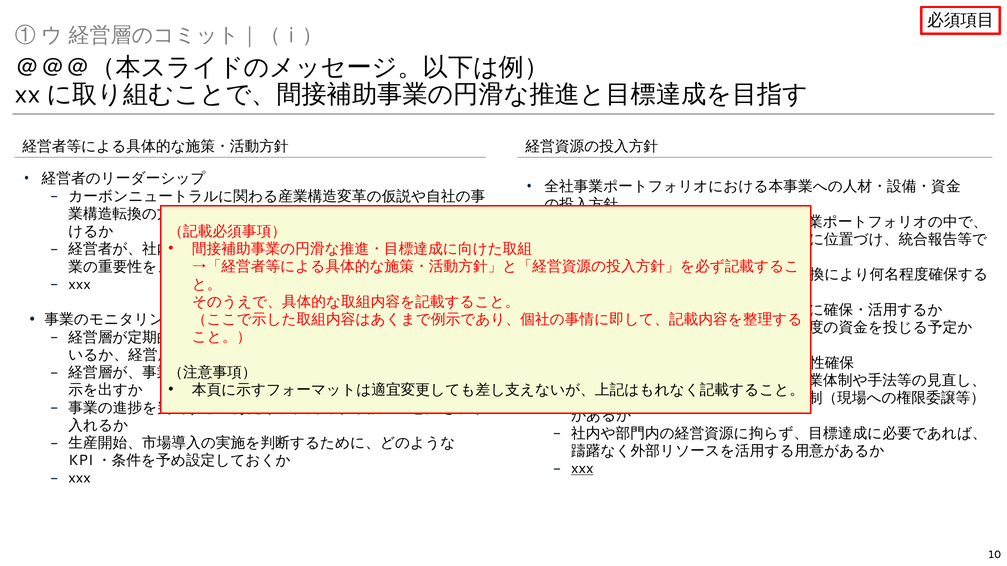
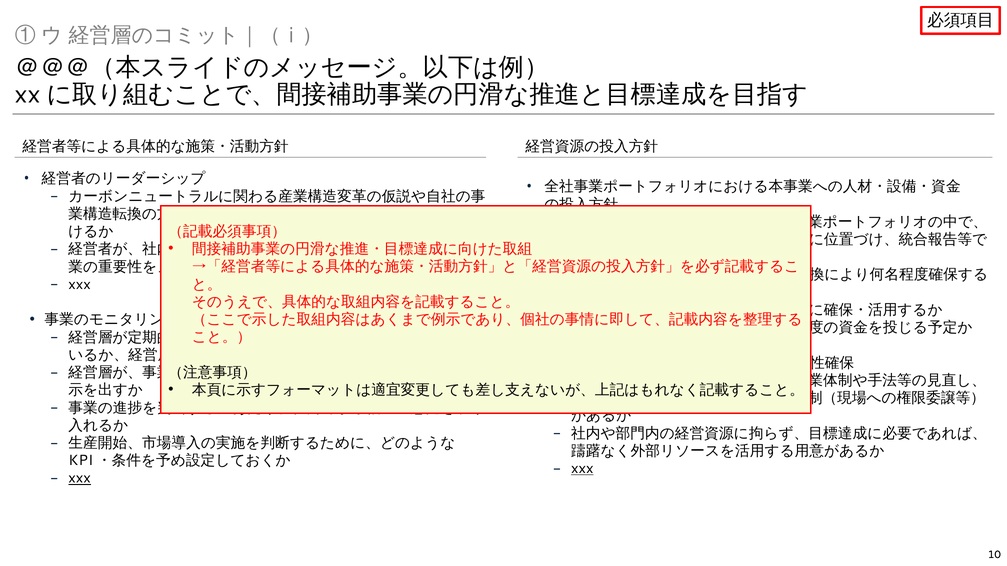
xxx underline: none -> present (80, 479)
